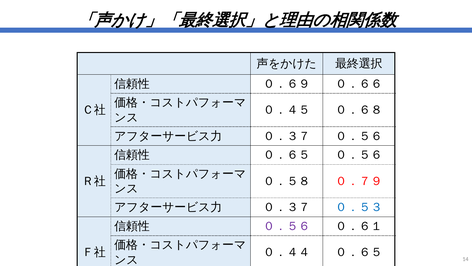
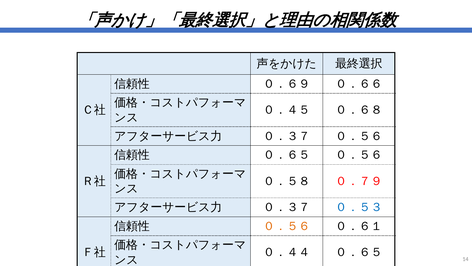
０．５６ colour: purple -> orange (287, 226)
